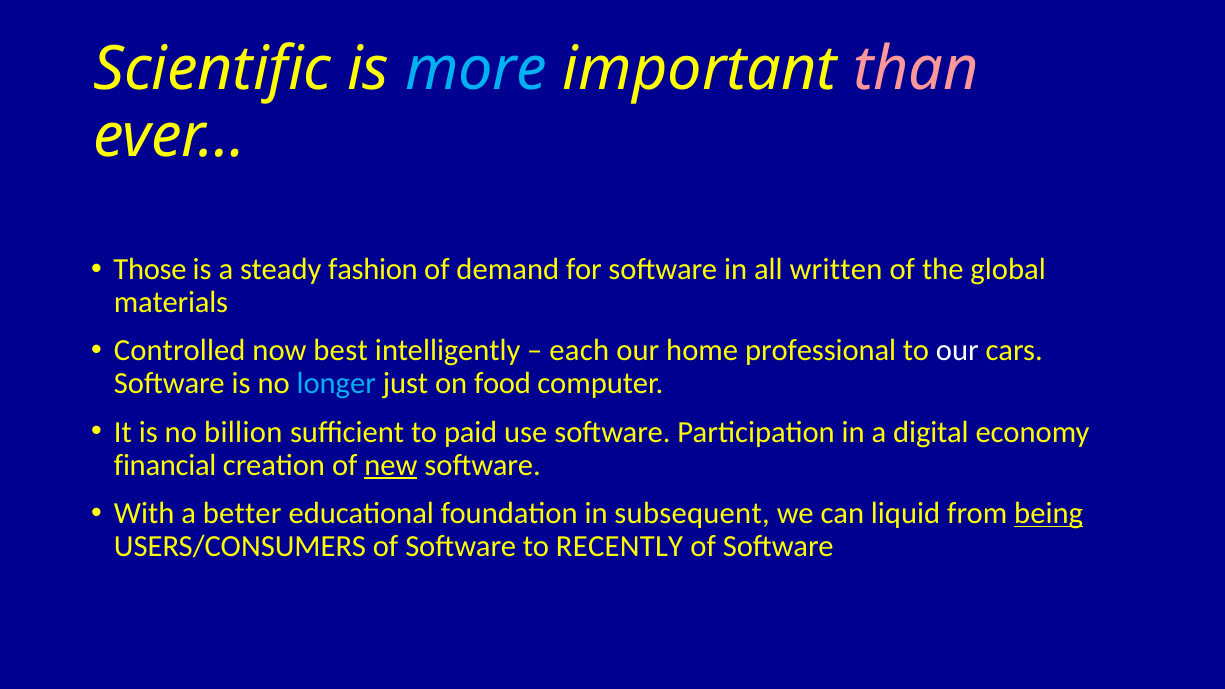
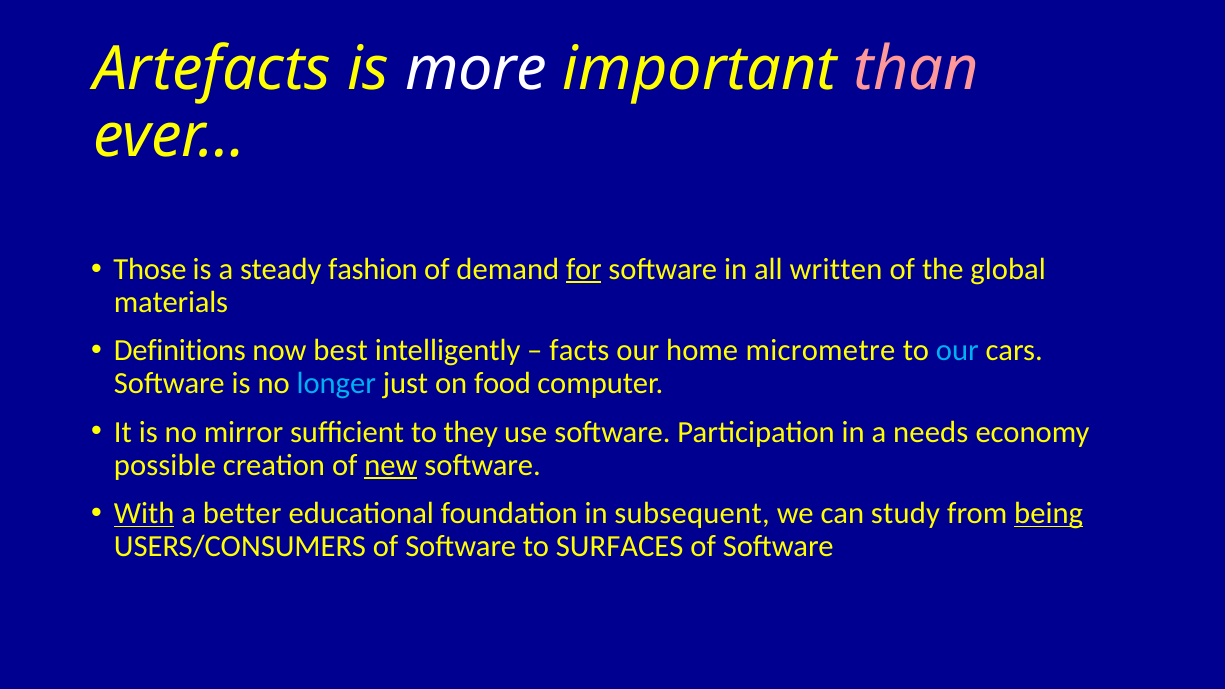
Scientific: Scientific -> Artefacts (212, 70)
more colour: light blue -> white (476, 70)
for underline: none -> present (584, 269)
Controlled: Controlled -> Definitions (180, 351)
each: each -> facts (579, 351)
professional: professional -> micrometre (820, 351)
our colour: white -> light blue (957, 351)
billion: billion -> mirror (243, 432)
paid: paid -> they (471, 432)
digital: digital -> needs (931, 432)
financial: financial -> possible (165, 465)
With underline: none -> present (144, 513)
liquid: liquid -> study (906, 513)
RECENTLY: RECENTLY -> SURFACES (620, 546)
